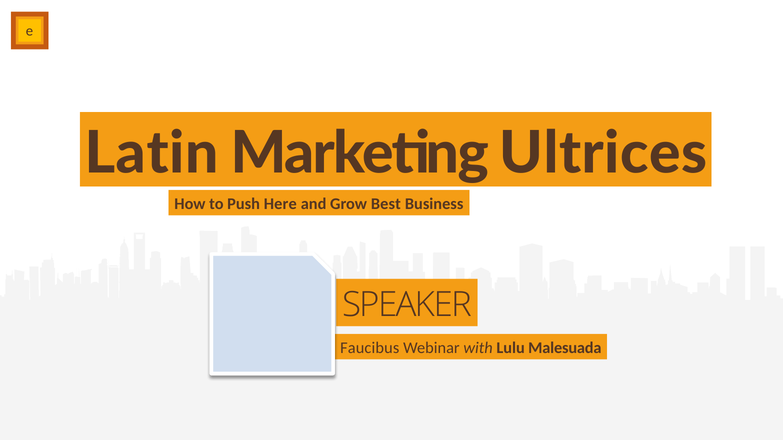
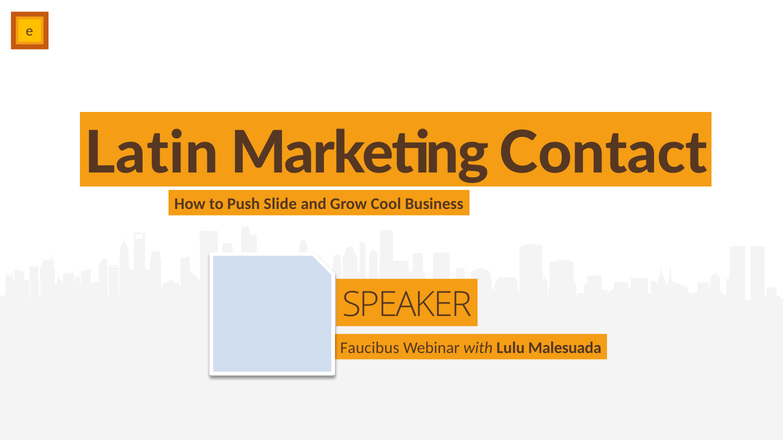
Ultrices: Ultrices -> Contact (603, 154)
Here: Here -> Slide (280, 204)
Best: Best -> Cool (386, 204)
